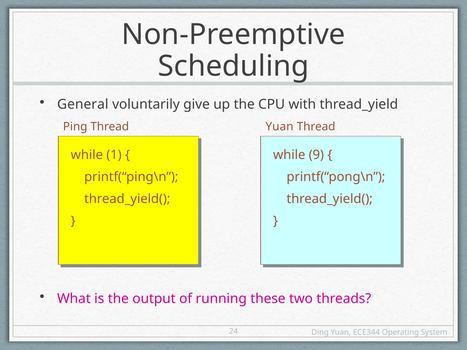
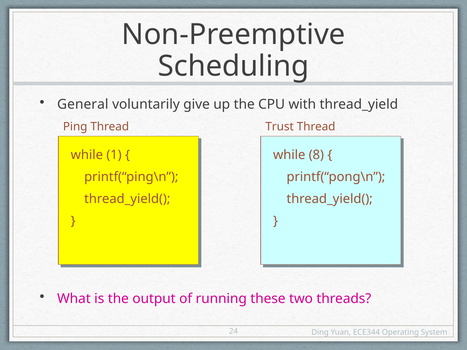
Thread Yuan: Yuan -> Trust (280, 127)
9: 9 -> 8 (316, 155)
